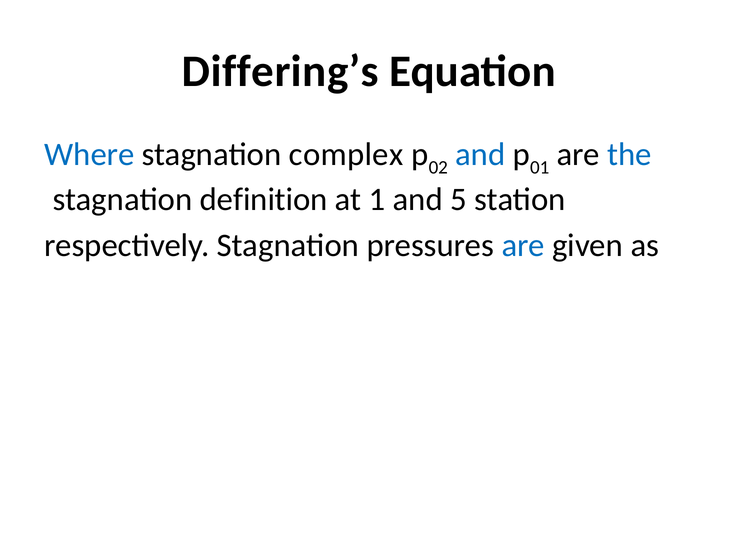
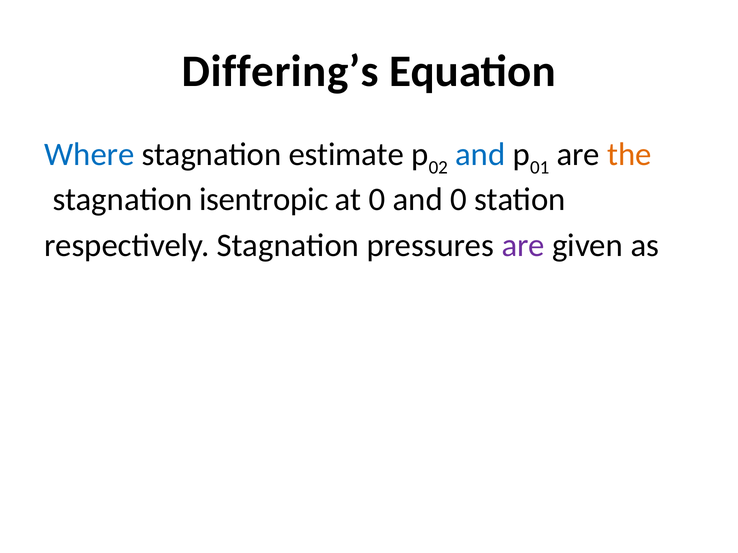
complex: complex -> estimate (346, 155)
the colour: blue -> orange (629, 155)
definition: definition -> isentropic (264, 200)
at 1: 1 -> 0 (377, 200)
and 5: 5 -> 0 (459, 200)
are colour: blue -> purple (523, 246)
